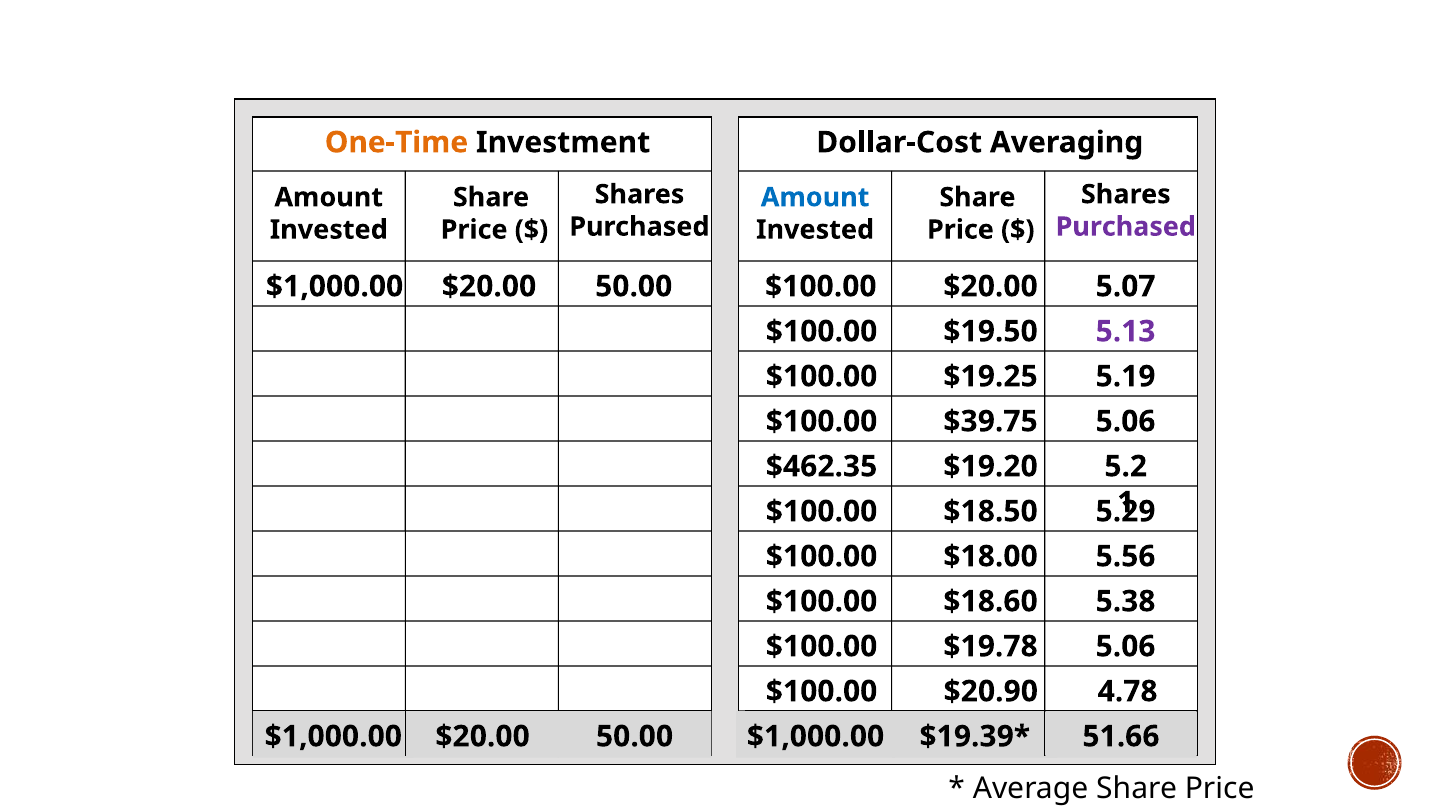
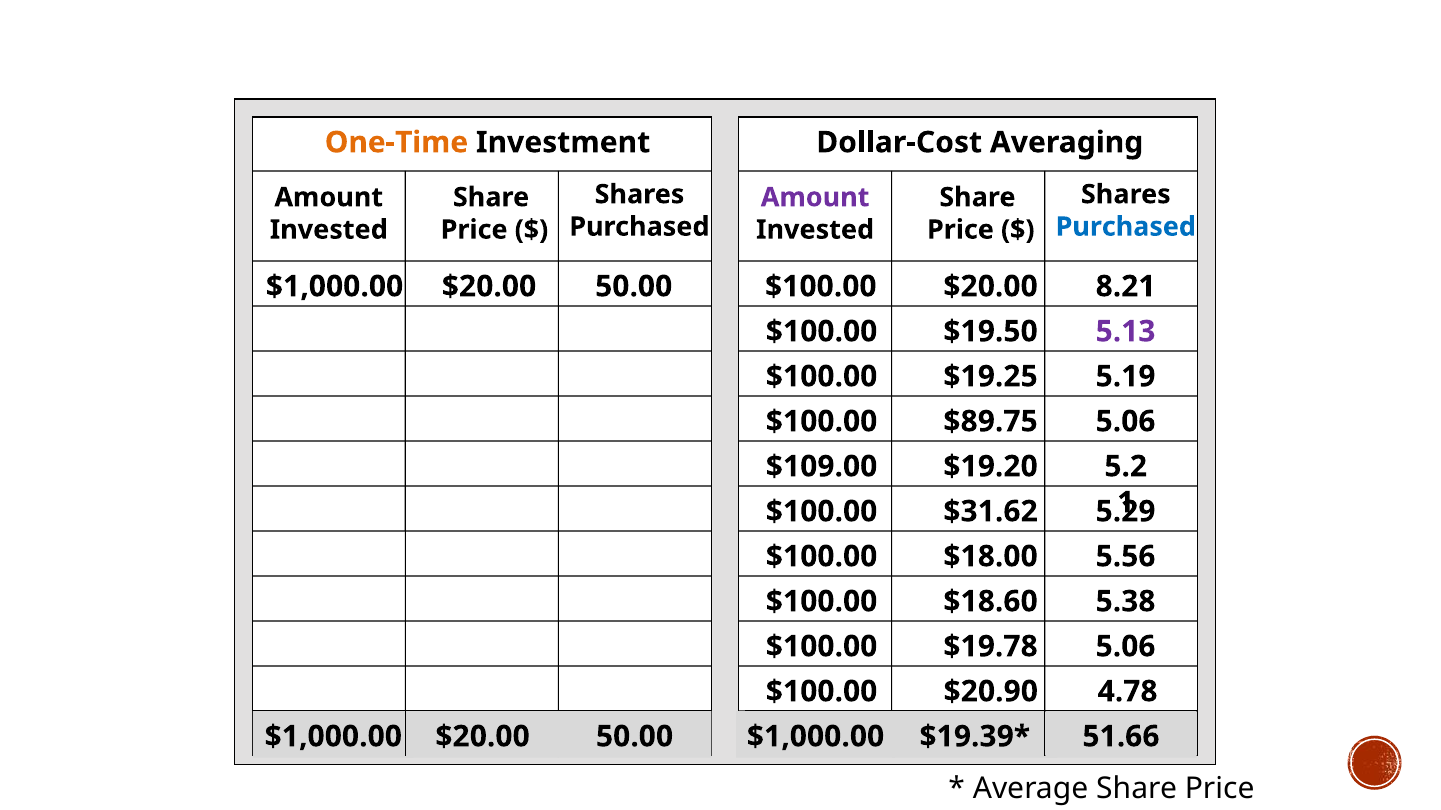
Amount colour: blue -> purple (815, 197)
Purchased colour: purple -> blue (1126, 227)
5.07: 5.07 -> 8.21 (1126, 287)
$39.75: $39.75 -> $89.75 (991, 422)
$462.35: $462.35 -> $109.00 (822, 467)
$18.50: $18.50 -> $31.62 (991, 512)
